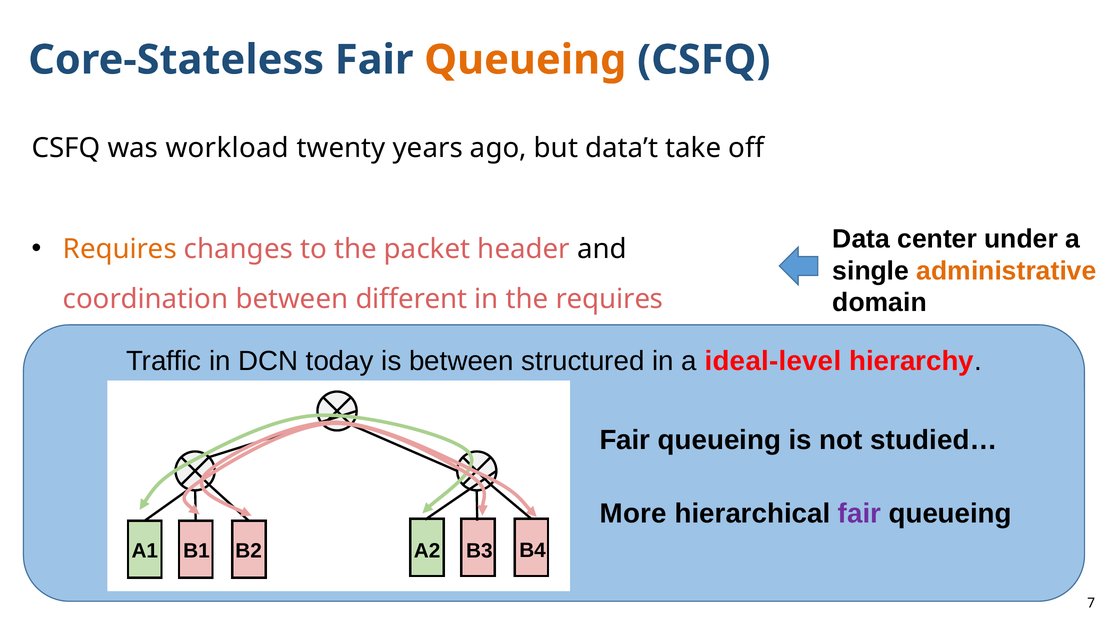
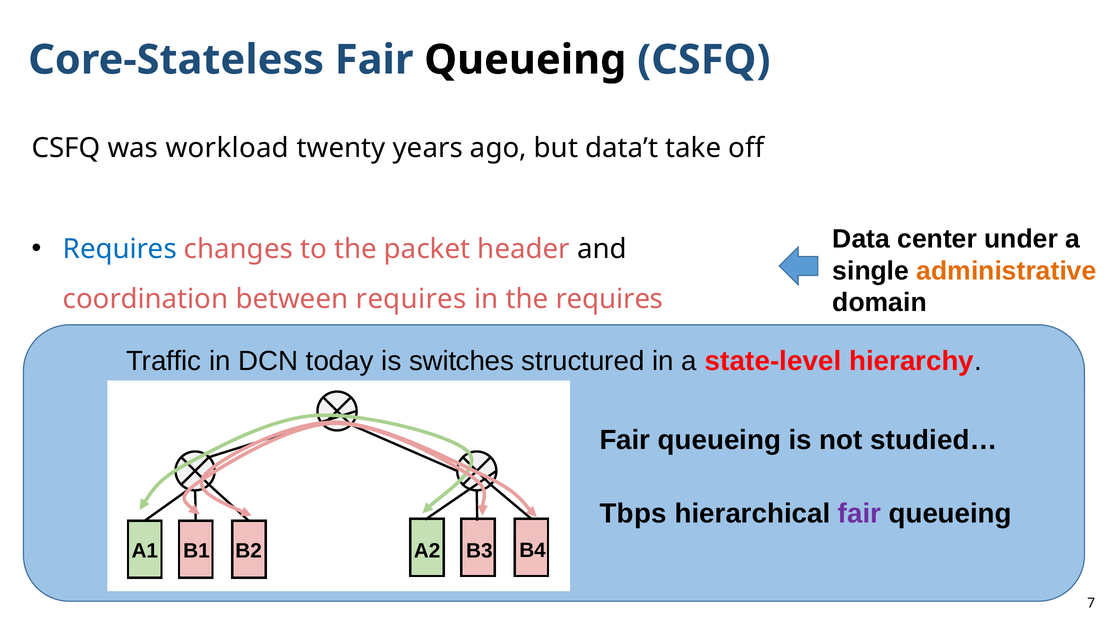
Queueing colour: orange -> black (525, 60)
Requires colour: orange -> blue (120, 249)
between different: different -> requires (411, 299)
is between: between -> switches (462, 361)
ideal-level: ideal-level -> state-level (773, 361)
More: More -> Tbps (633, 514)
